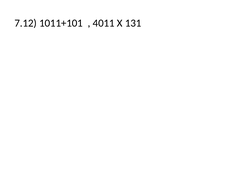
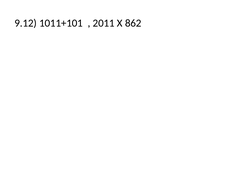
7.12: 7.12 -> 9.12 (26, 23)
4011: 4011 -> 2011 (104, 23)
131: 131 -> 862 (133, 23)
